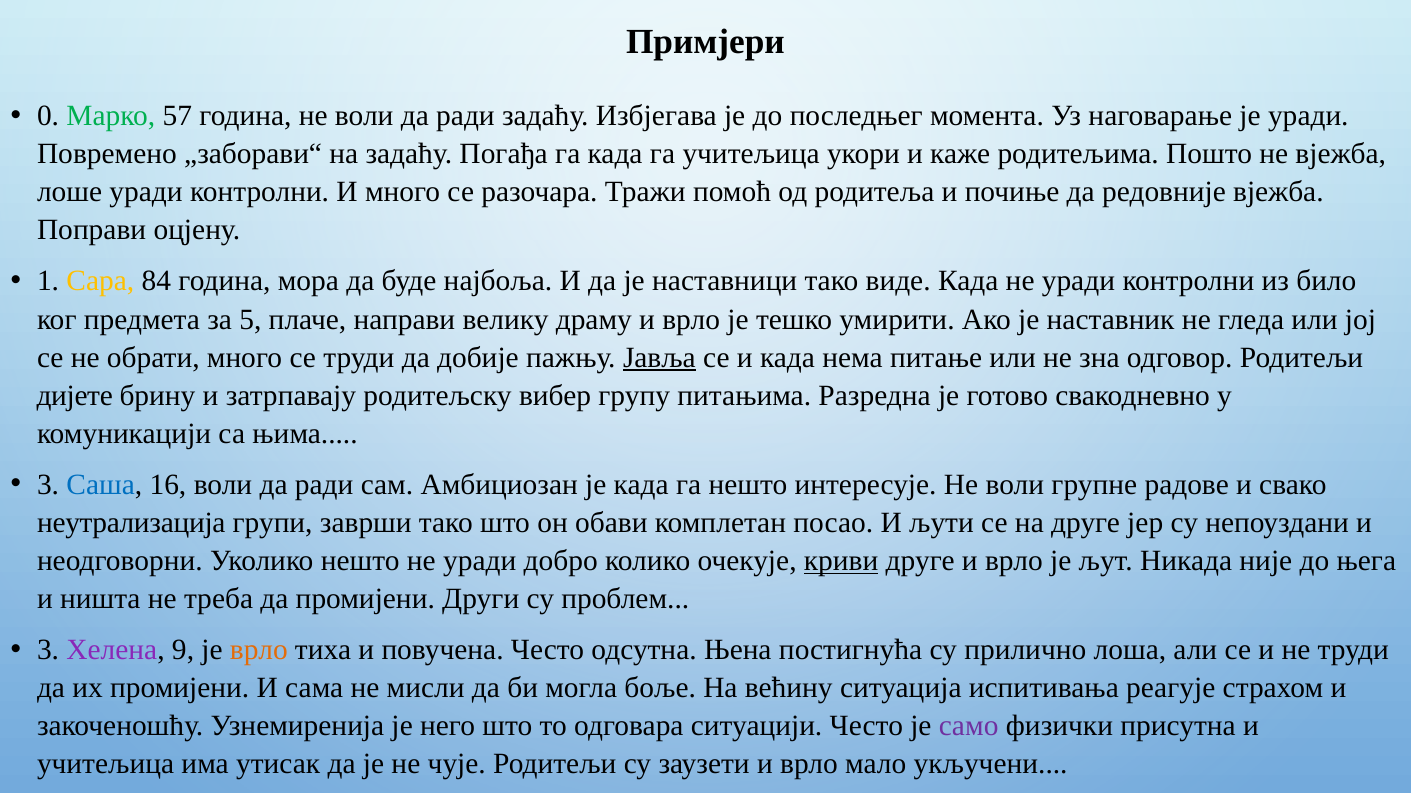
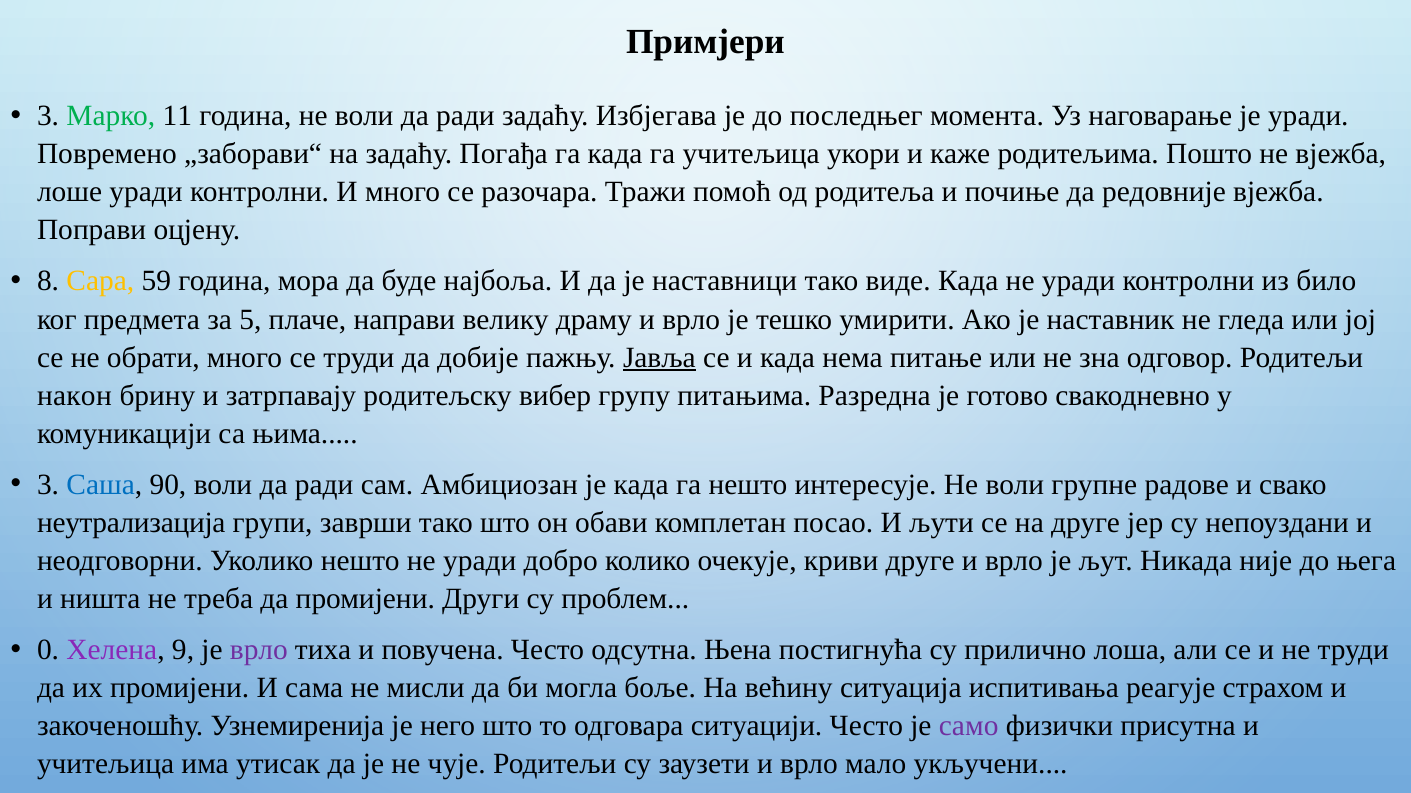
0: 0 -> 3 (48, 116)
57: 57 -> 11 (177, 116)
1: 1 -> 8 (48, 282)
84: 84 -> 59 (156, 282)
дијете: дијете -> након (74, 396)
16: 16 -> 90 (168, 485)
криви underline: present -> none (841, 561)
3: 3 -> 0 (48, 651)
врло colour: orange -> purple (259, 651)
